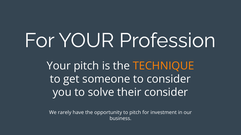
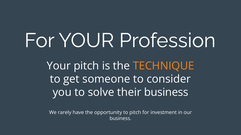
their consider: consider -> business (166, 93)
